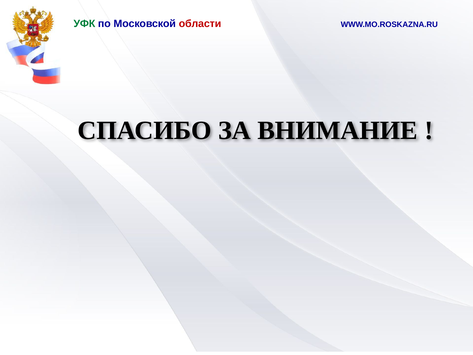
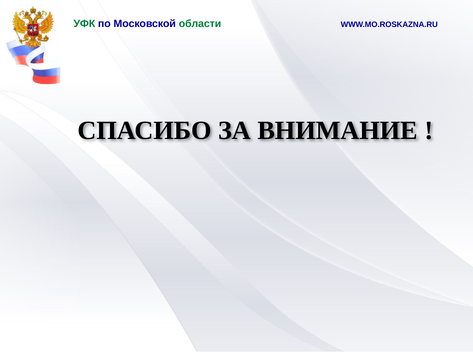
области colour: red -> green (200, 24)
